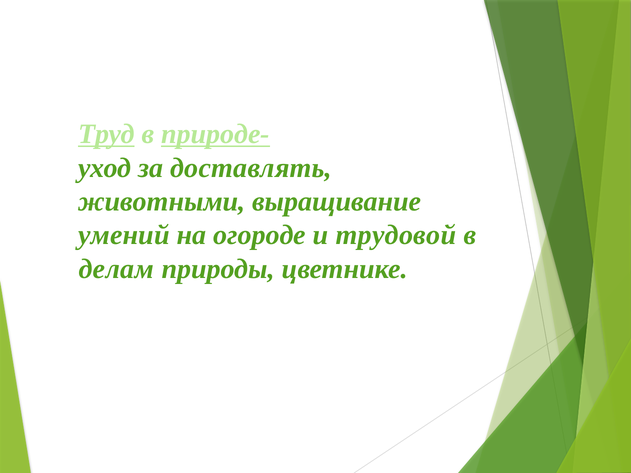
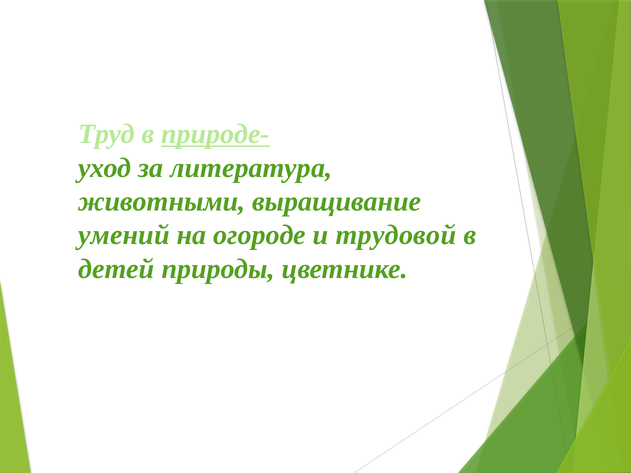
Труд underline: present -> none (107, 134)
доставлять: доставлять -> литература (251, 168)
делам: делам -> детей (116, 269)
